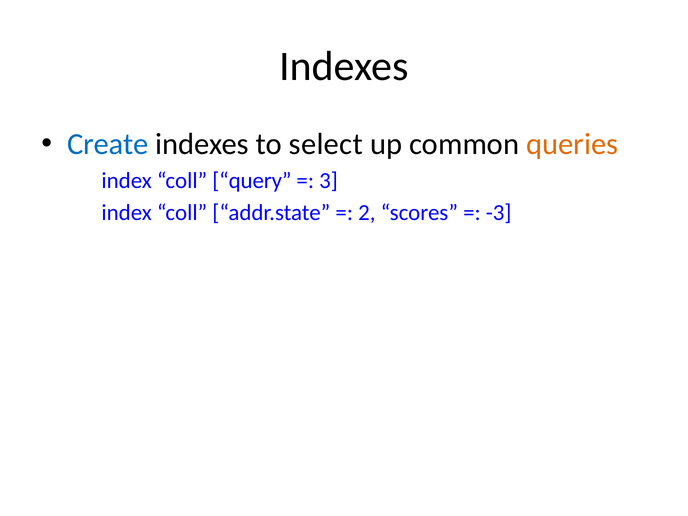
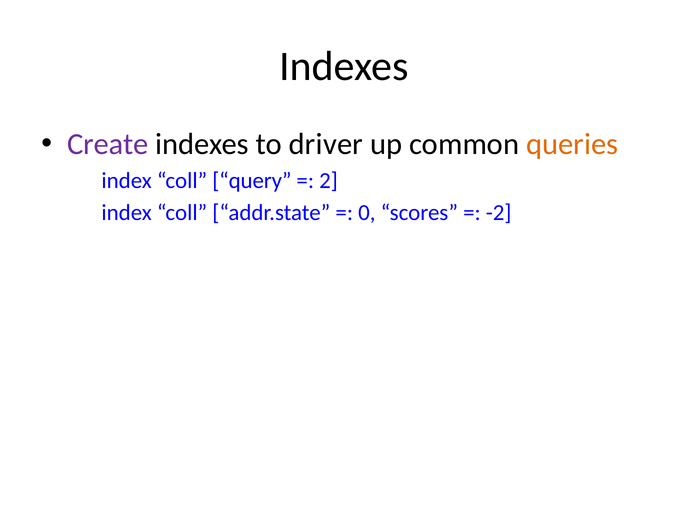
Create colour: blue -> purple (108, 144)
select: select -> driver (326, 144)
3: 3 -> 2 (329, 180)
2: 2 -> 0 (367, 213)
-3: -3 -> -2 (499, 213)
